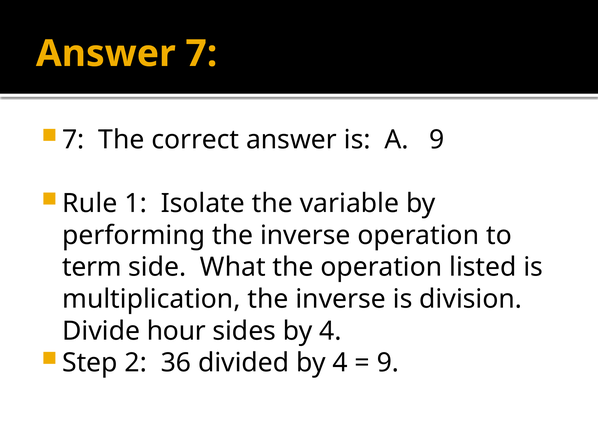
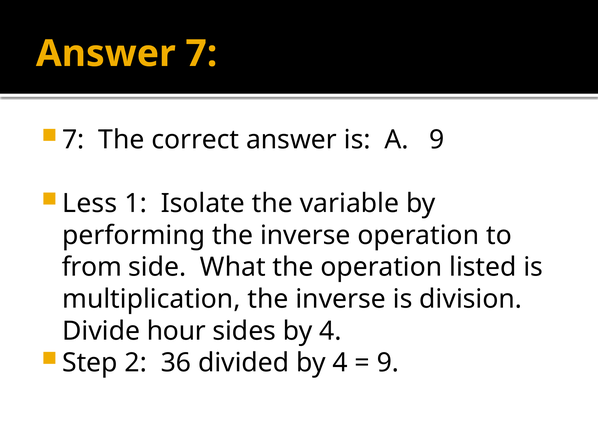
Rule: Rule -> Less (90, 204)
term: term -> from (92, 267)
